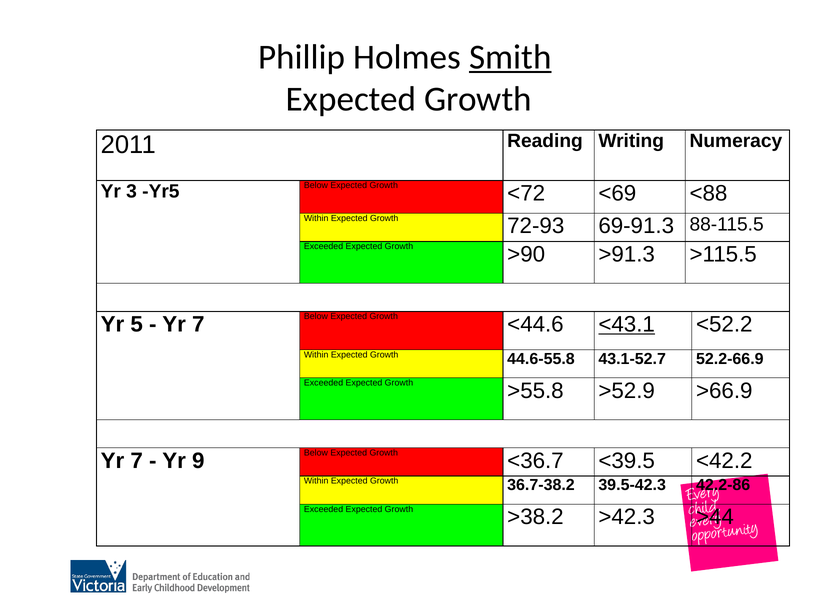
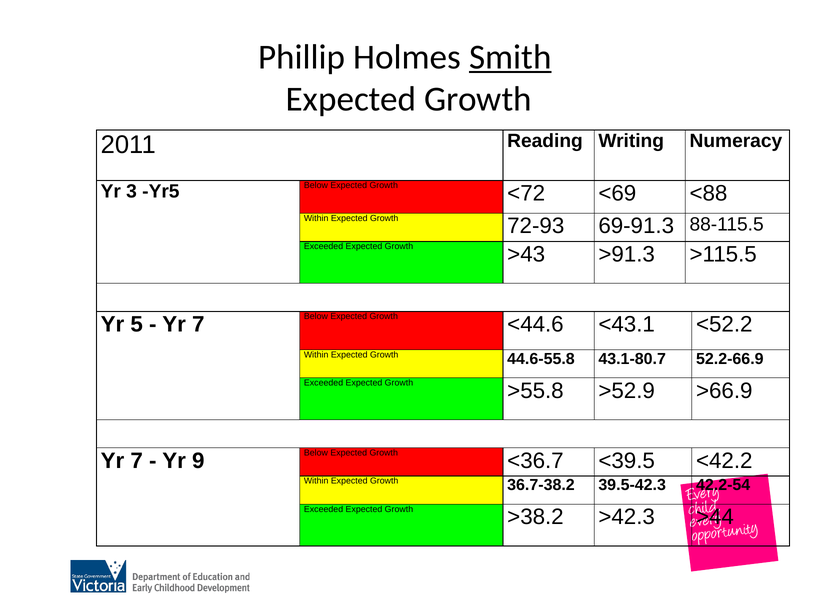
>90: >90 -> >43 (526, 255)
<43.1 underline: present -> none (627, 325)
43.1-52.7: 43.1-52.7 -> 43.1-80.7 (632, 359)
42.2-86: 42.2-86 -> 42.2-54 (723, 486)
